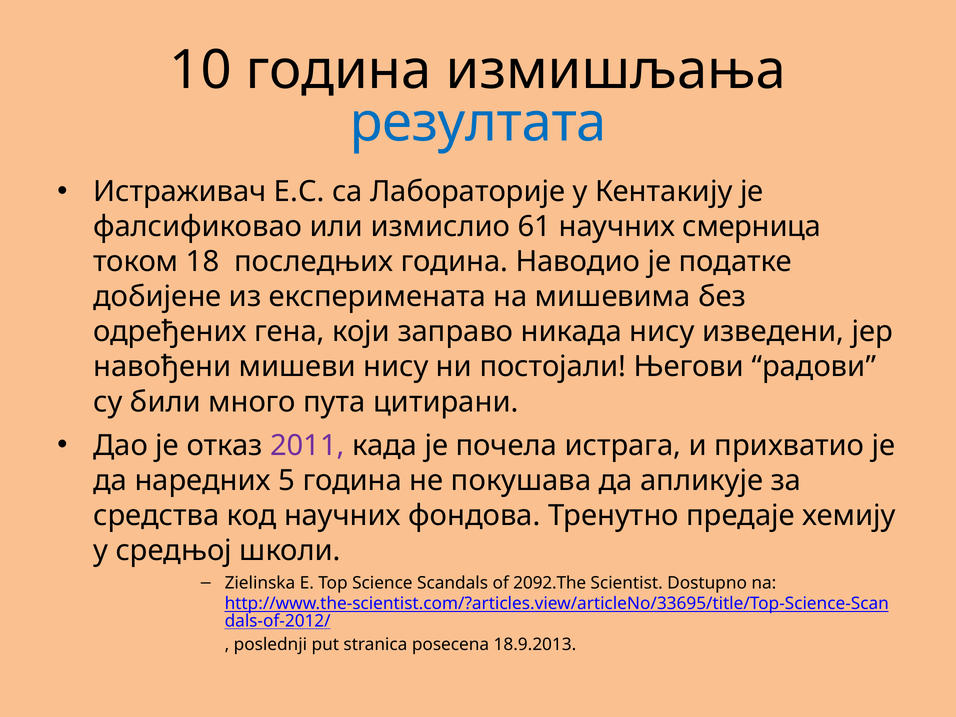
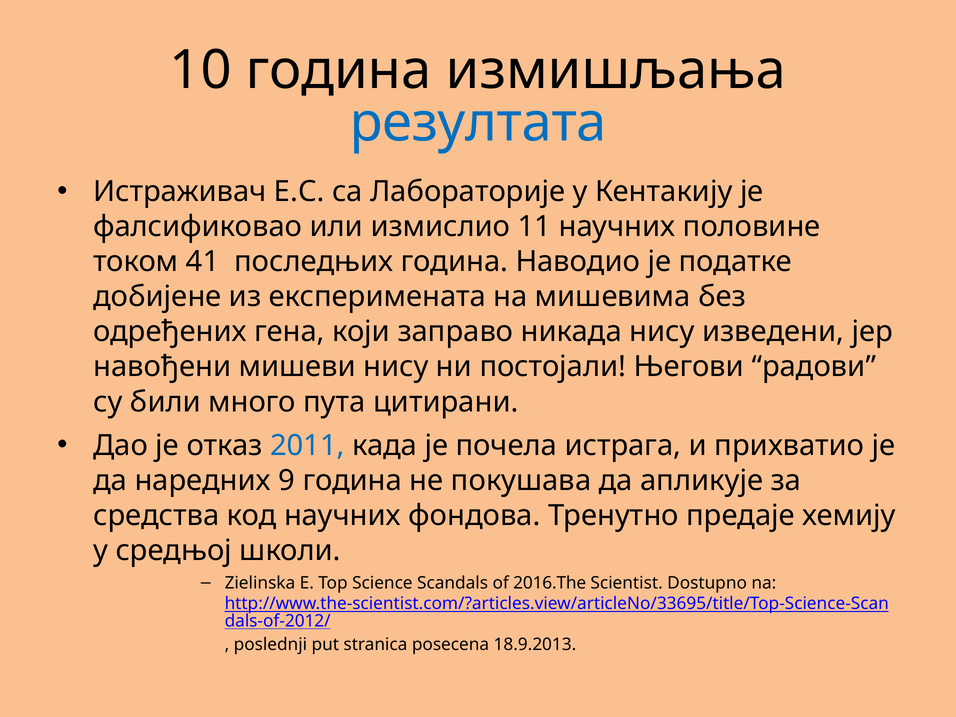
61: 61 -> 11 (534, 227)
смерница: смерница -> половине (752, 227)
18: 18 -> 41 (203, 262)
2011 colour: purple -> blue (307, 445)
5: 5 -> 9 (287, 480)
2092.The: 2092.The -> 2016.The (550, 583)
